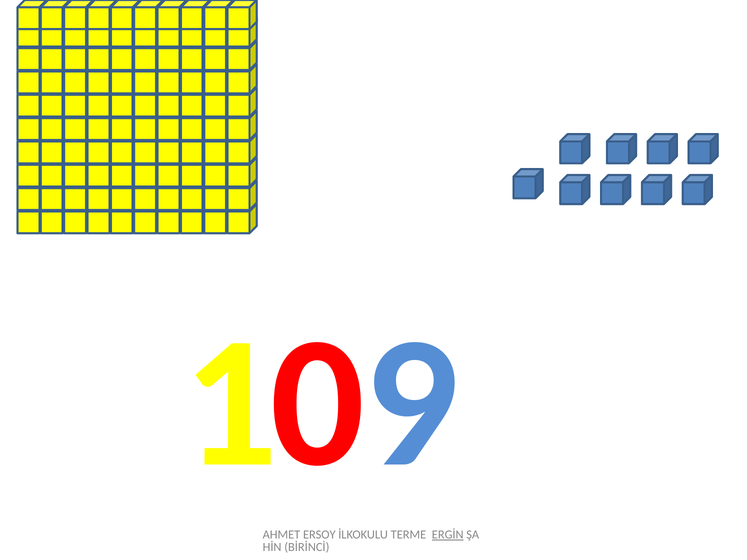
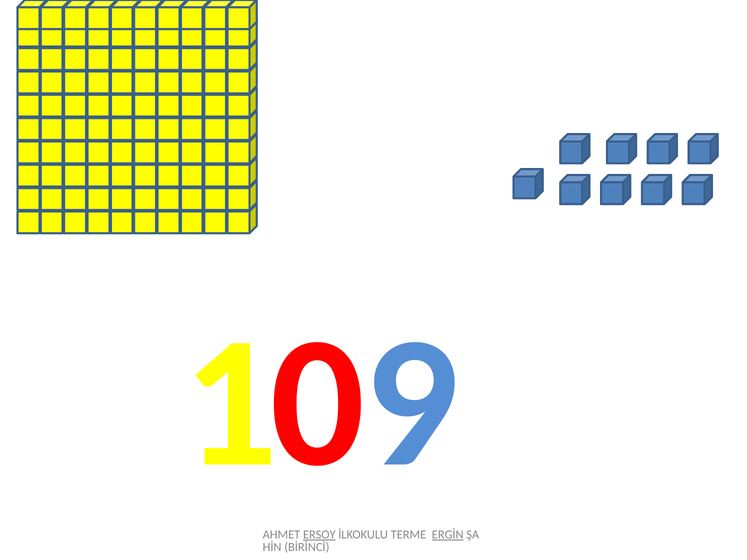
ERSOY underline: none -> present (319, 535)
